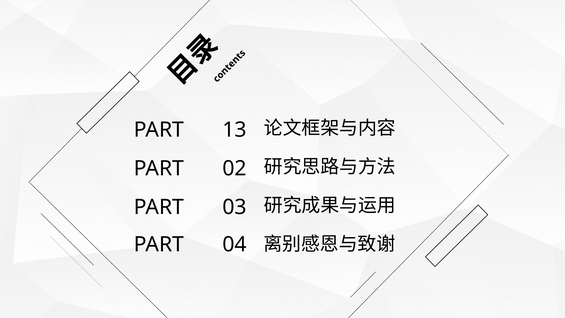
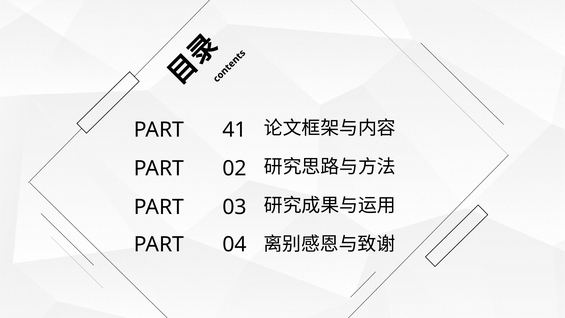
13: 13 -> 41 (235, 130)
